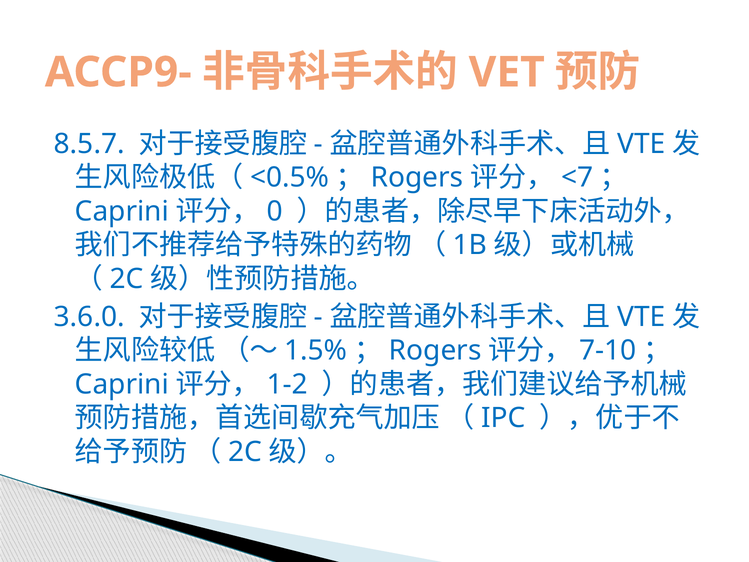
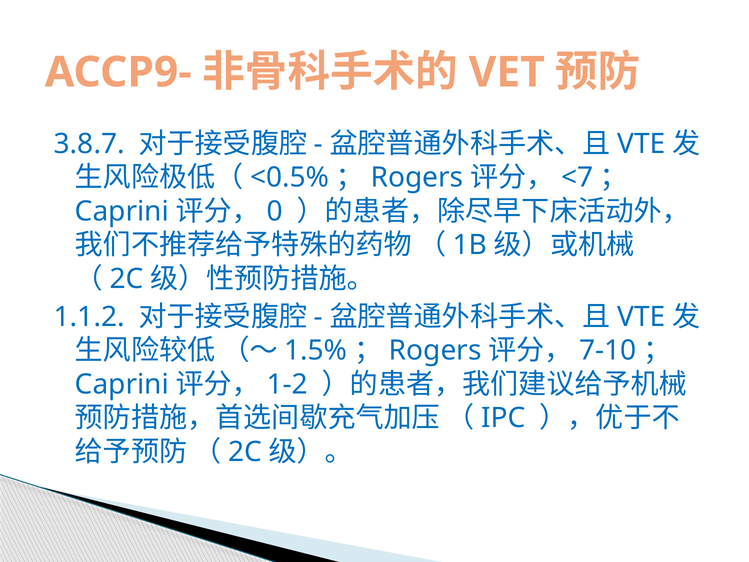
8.5.7: 8.5.7 -> 3.8.7 (89, 144)
3.6.0: 3.6.0 -> 1.1.2 (89, 317)
